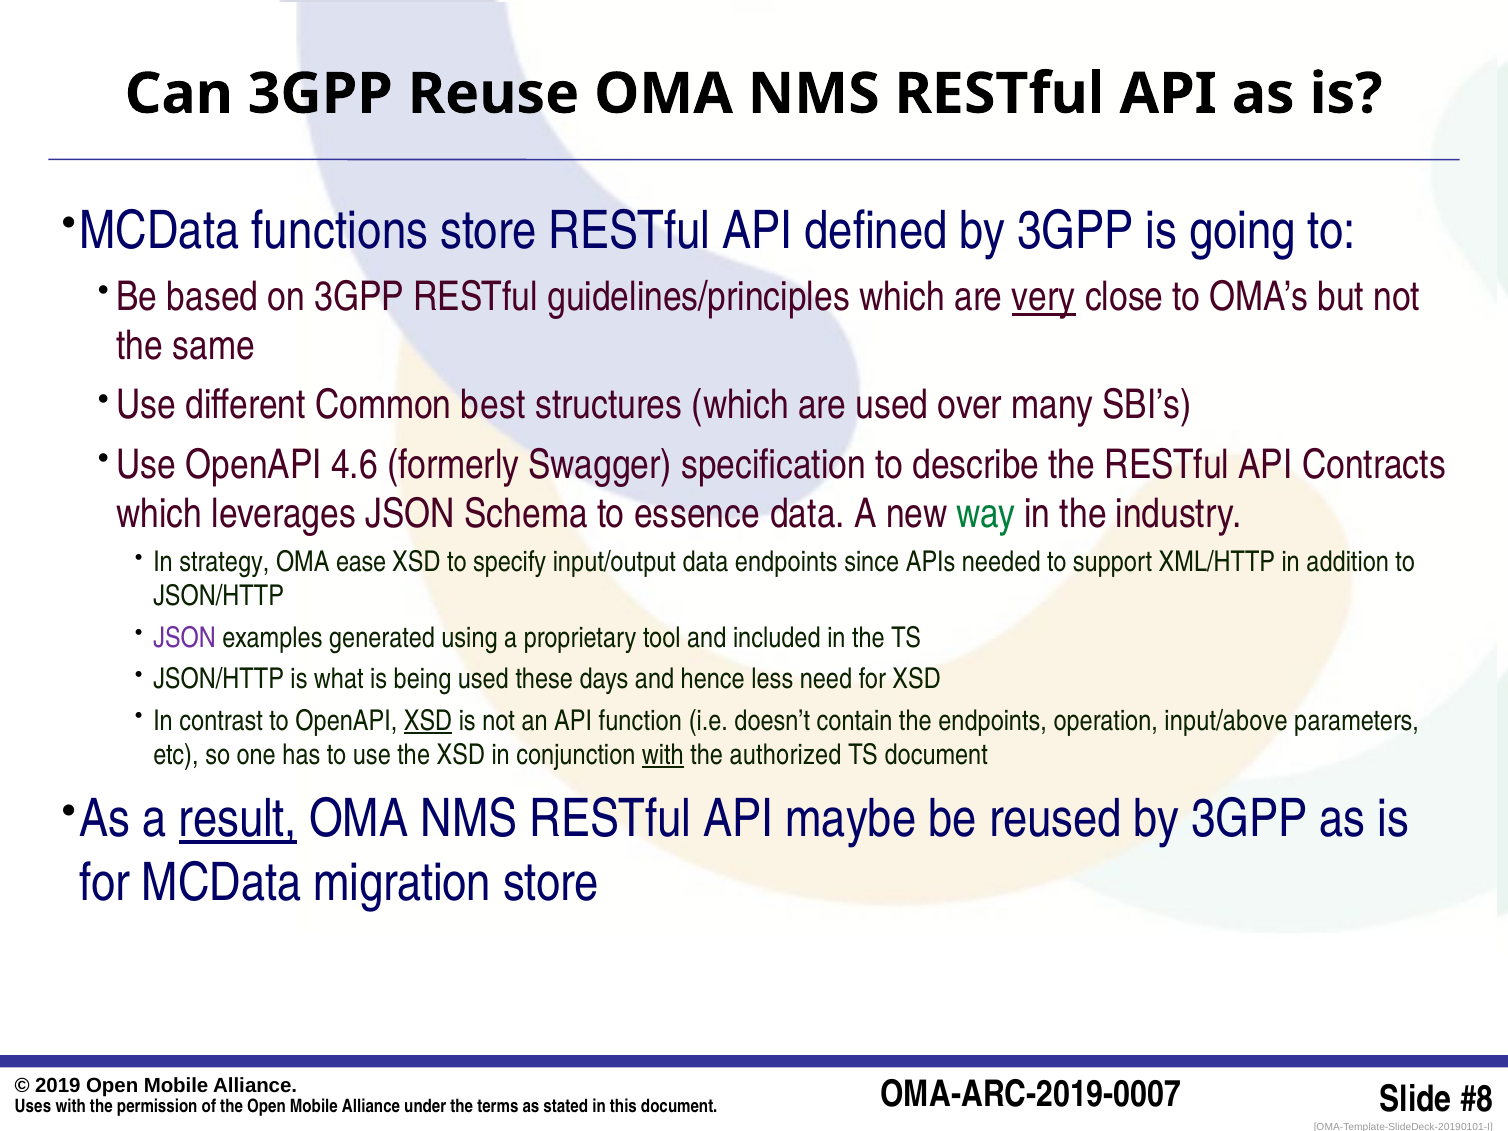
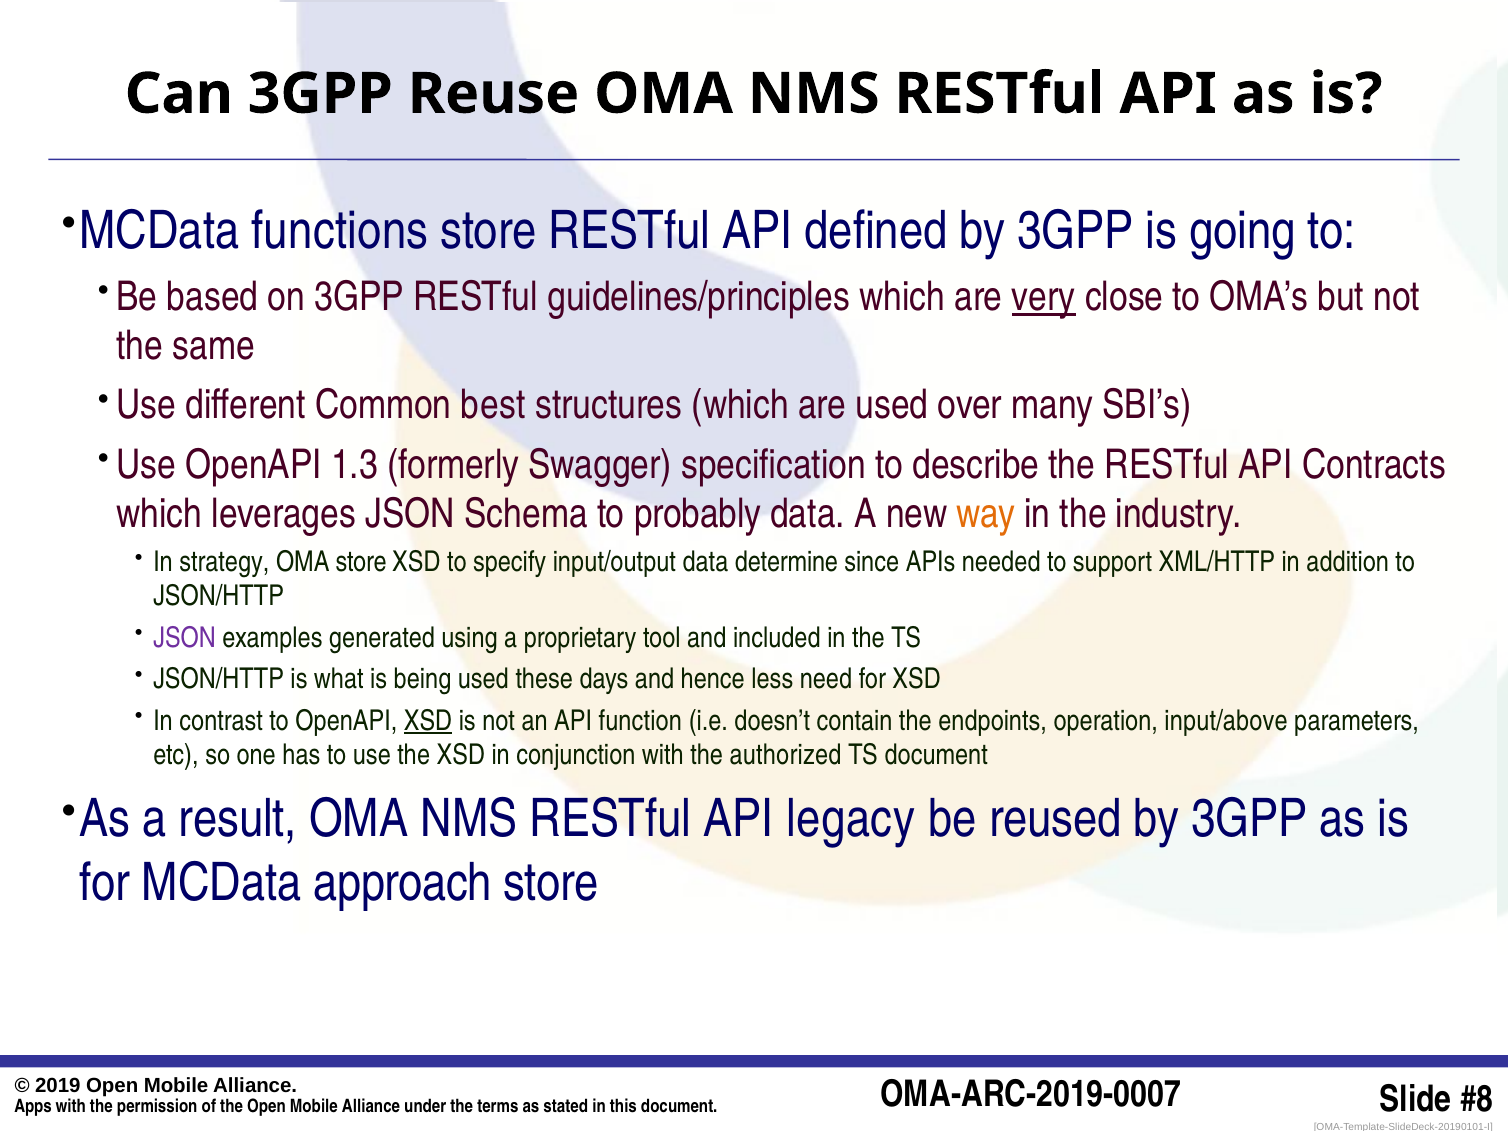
4.6: 4.6 -> 1.3 (355, 465)
essence: essence -> probably (698, 514)
way colour: green -> orange (986, 514)
OMA ease: ease -> store (361, 562)
data endpoints: endpoints -> determine (786, 562)
with underline: present -> none (663, 755)
result underline: present -> none (238, 819)
maybe: maybe -> legacy (851, 819)
migration: migration -> approach (403, 883)
Uses: Uses -> Apps (33, 1107)
